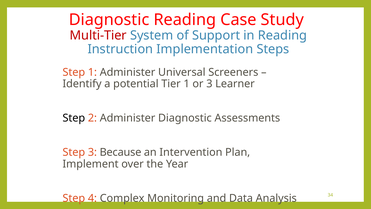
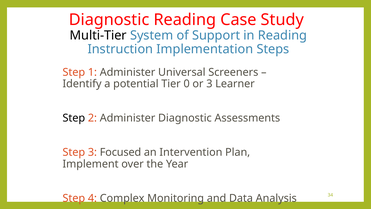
Multi-Tier colour: red -> black (98, 35)
Tier 1: 1 -> 0 (187, 84)
Because: Because -> Focused (120, 152)
